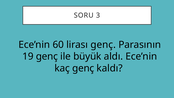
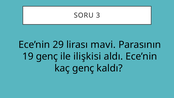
60: 60 -> 29 (58, 45)
lirası genç: genç -> mavi (103, 45)
büyük: büyük -> ilişkisi (87, 56)
